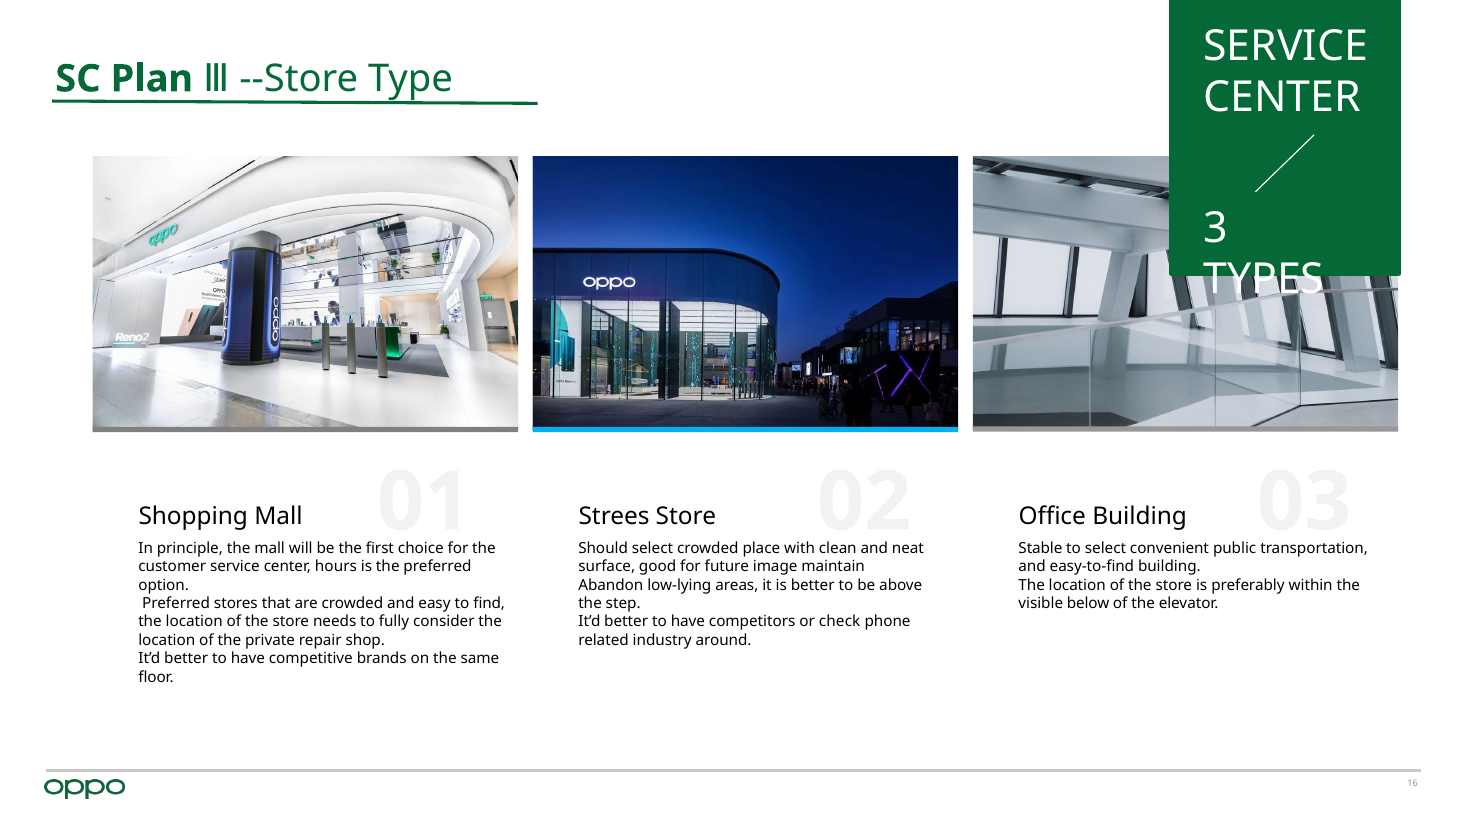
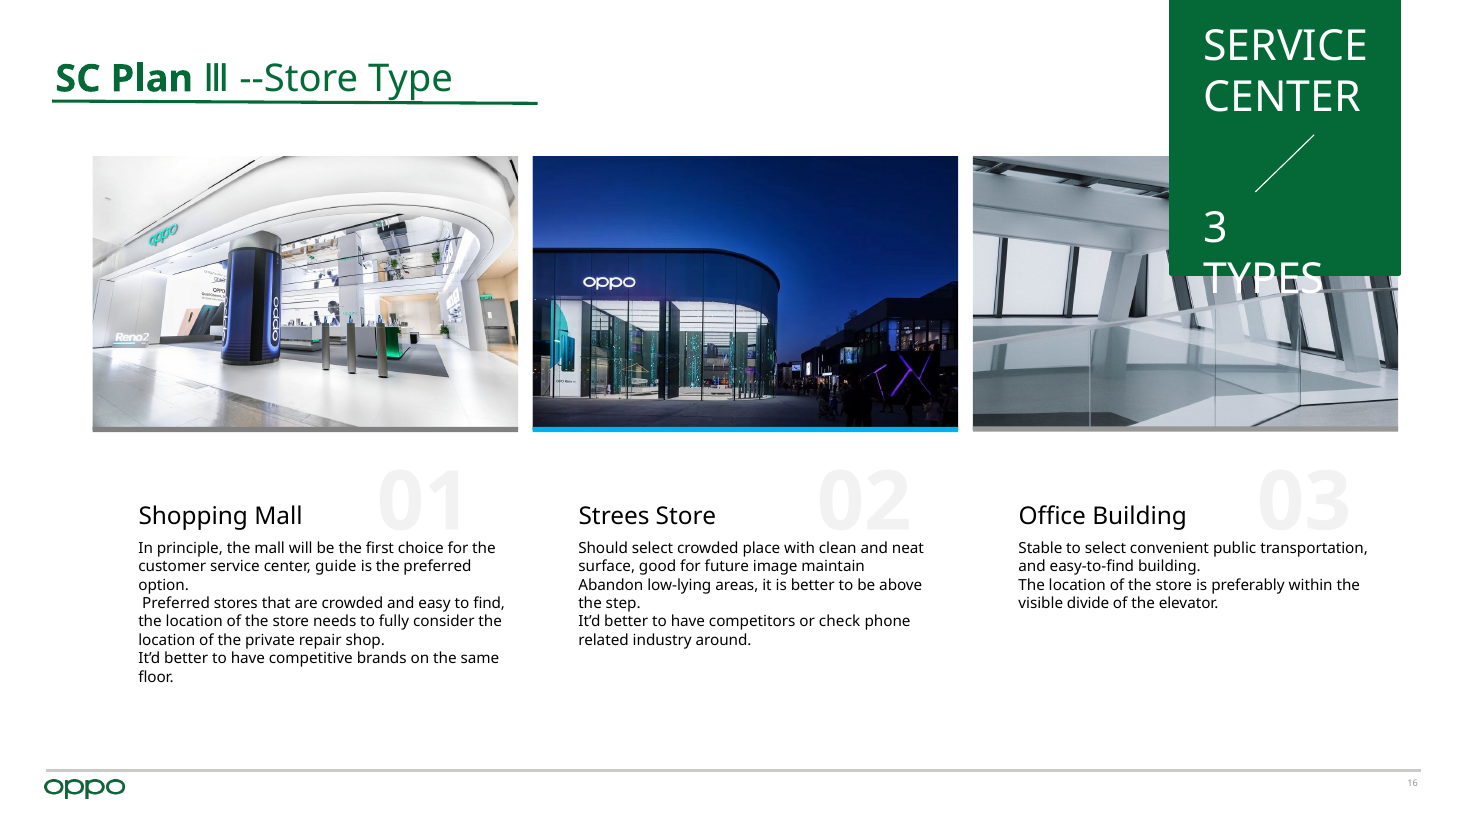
hours: hours -> guide (336, 567)
below: below -> divide (1088, 604)
